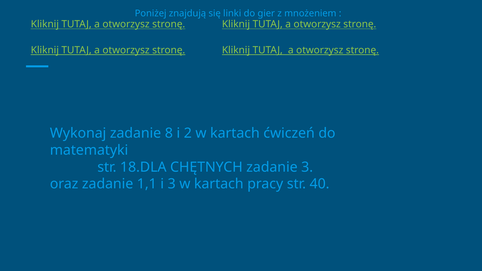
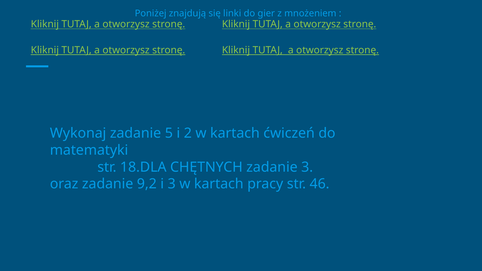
8: 8 -> 5 (169, 133)
1,1: 1,1 -> 9,2 (147, 184)
40: 40 -> 46 (320, 184)
